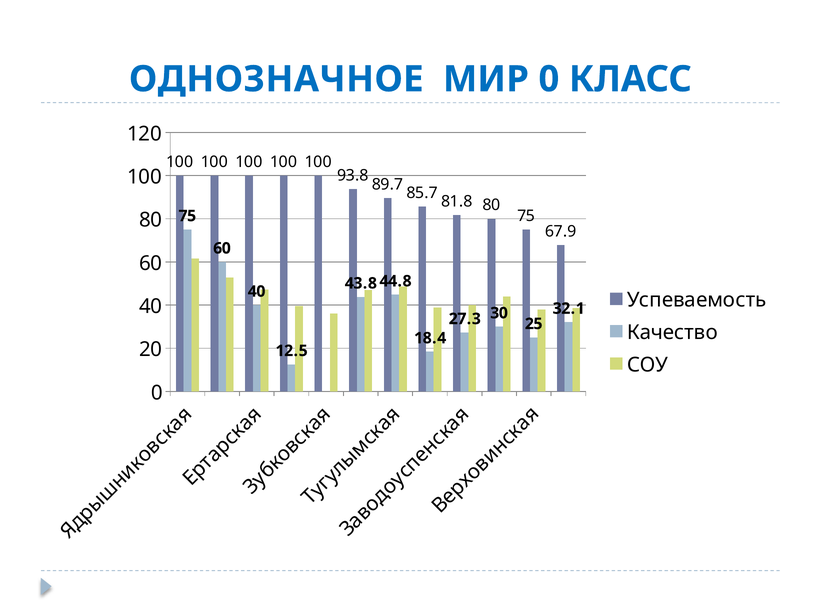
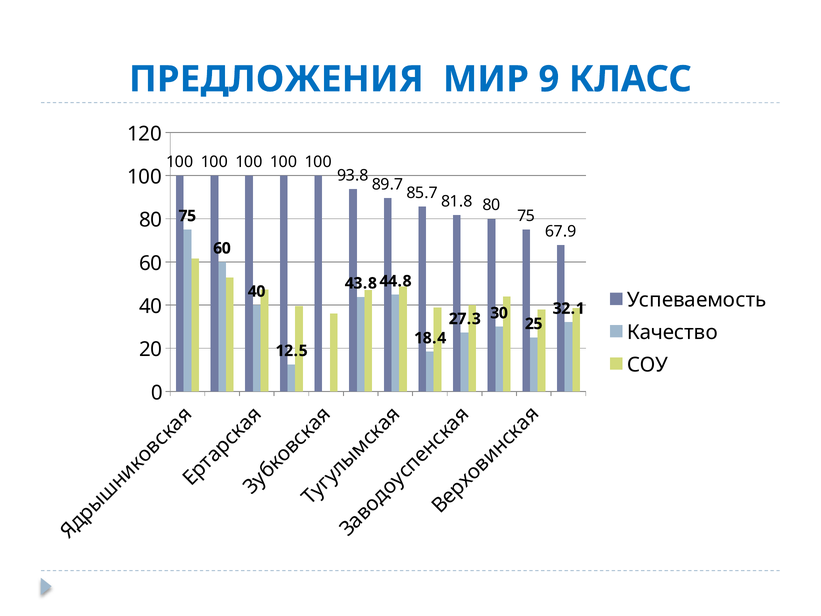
ОДНОЗНАЧНОЕ: ОДНОЗНАЧНОЕ -> ПРЕДЛОЖЕНИЯ (276, 79)
МИР 0: 0 -> 9 (549, 79)
